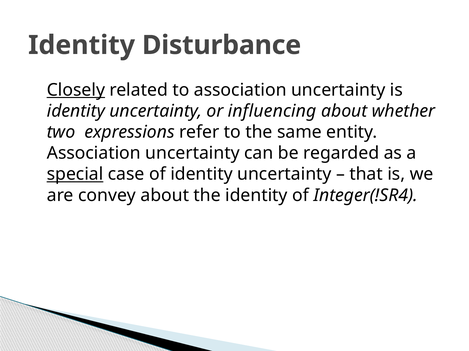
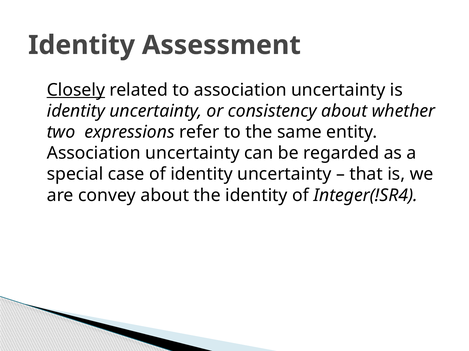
Disturbance: Disturbance -> Assessment (221, 45)
influencing: influencing -> consistency (272, 111)
special underline: present -> none (75, 175)
